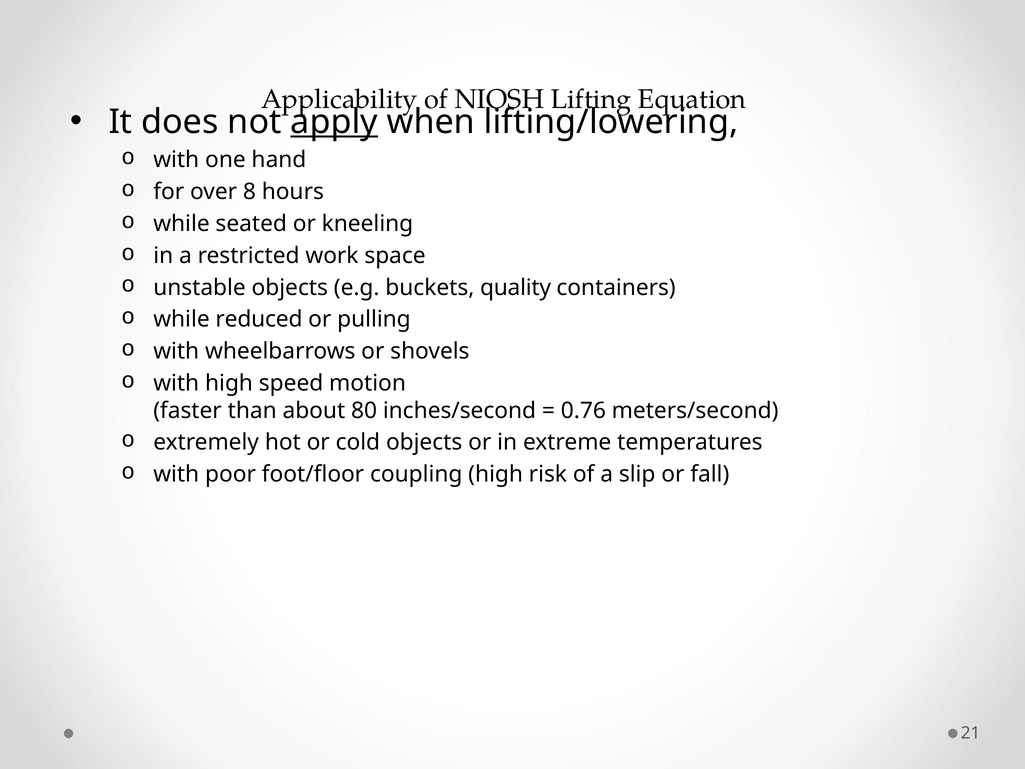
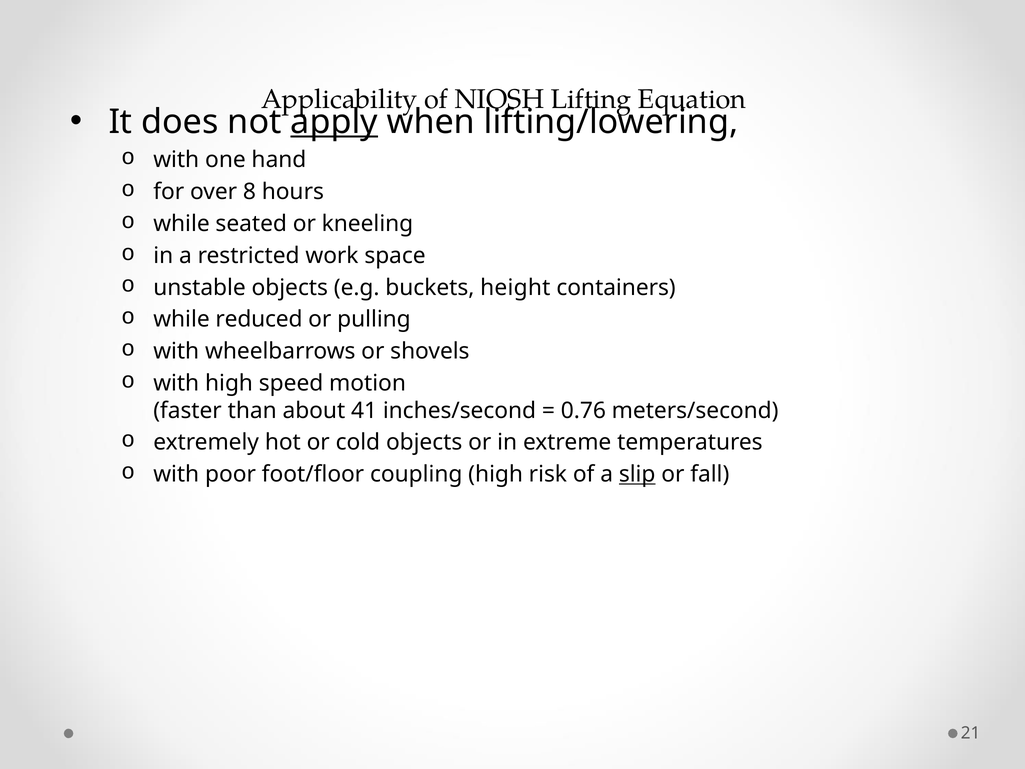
quality: quality -> height (515, 287)
80: 80 -> 41 (364, 410)
slip underline: none -> present (637, 474)
